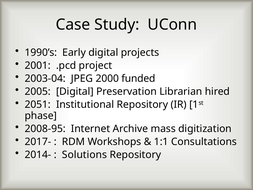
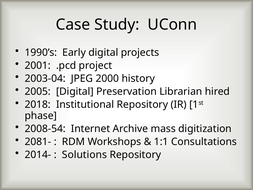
funded: funded -> history (138, 78)
2051: 2051 -> 2018 (38, 104)
2008-95: 2008-95 -> 2008-54 (45, 129)
2017-: 2017- -> 2081- (38, 142)
